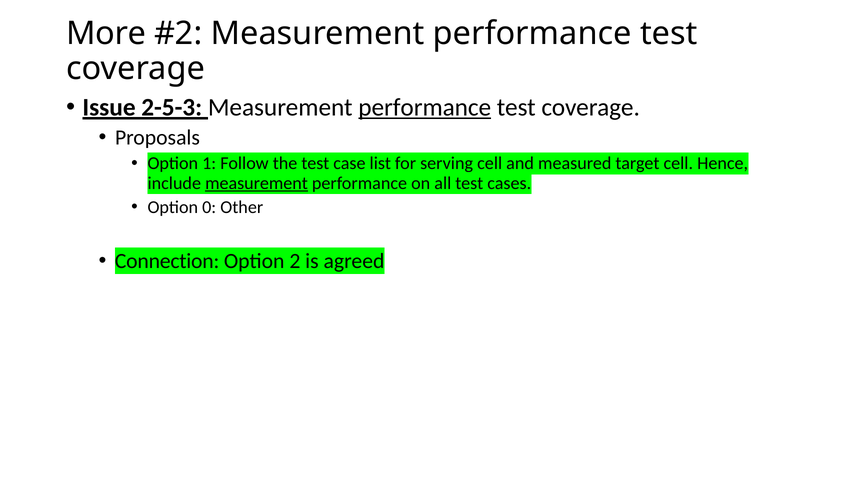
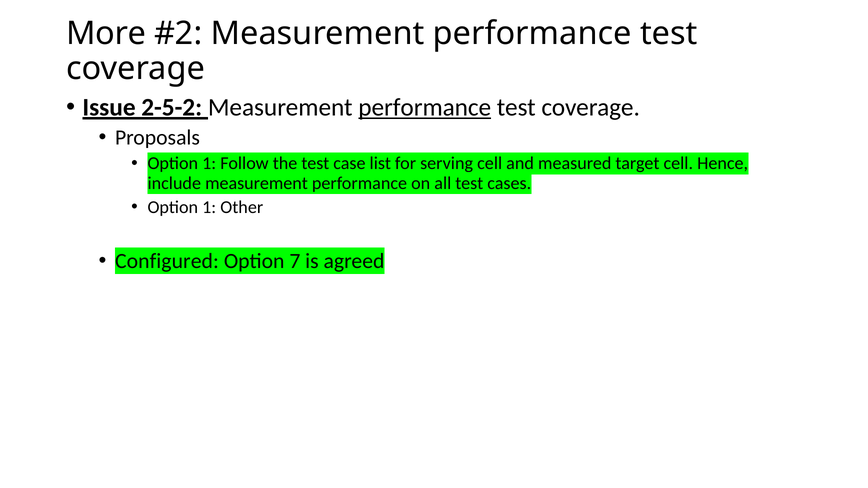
2-5-3: 2-5-3 -> 2-5-2 (172, 108)
measurement underline: present -> none (256, 183)
0: 0 -> 1 (209, 207)
Connection: Connection -> Configured (167, 261)
2: 2 -> 7 (295, 261)
